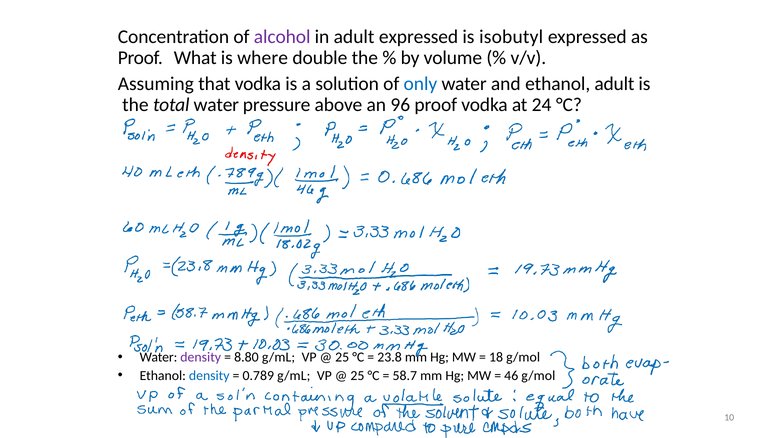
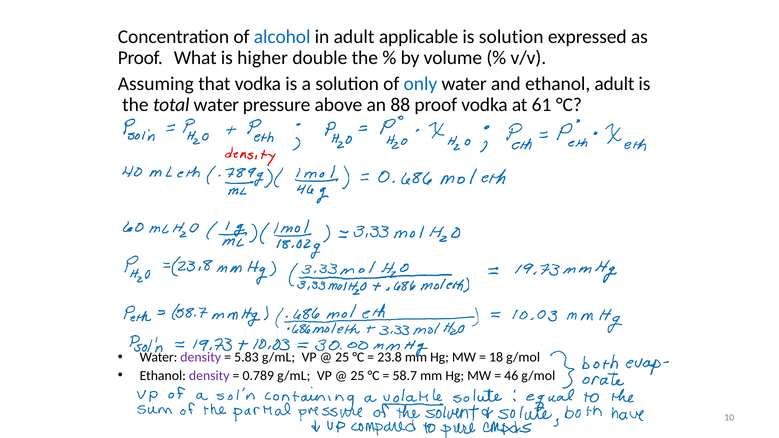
alcohol colour: purple -> blue (282, 37)
adult expressed: expressed -> applicable (419, 37)
is isobutyl: isobutyl -> solution (511, 37)
where: where -> higher (263, 58)
96: 96 -> 88 (400, 105)
24: 24 -> 61 (542, 105)
8.80: 8.80 -> 5.83 (246, 358)
density colour: blue -> purple (209, 376)
